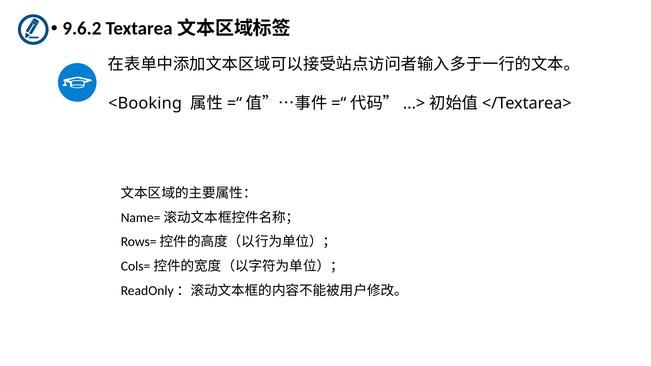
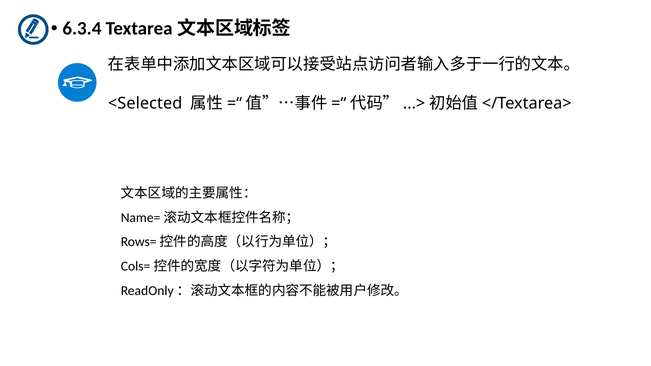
9.6.2: 9.6.2 -> 6.3.4 (82, 29)
<Booking: <Booking -> <Selected (145, 104)
